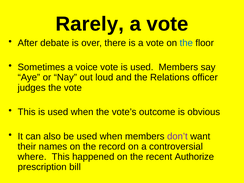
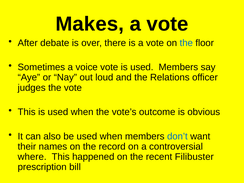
Rarely: Rarely -> Makes (90, 24)
don’t colour: purple -> blue (177, 136)
Authorize: Authorize -> Filibuster (194, 157)
